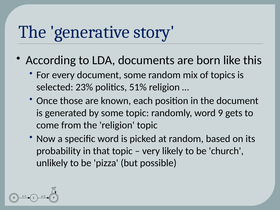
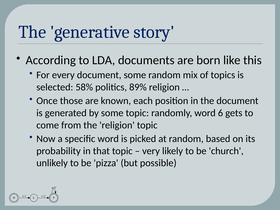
23%: 23% -> 58% (84, 87)
51%: 51% -> 89% (138, 87)
9: 9 -> 6 (220, 113)
